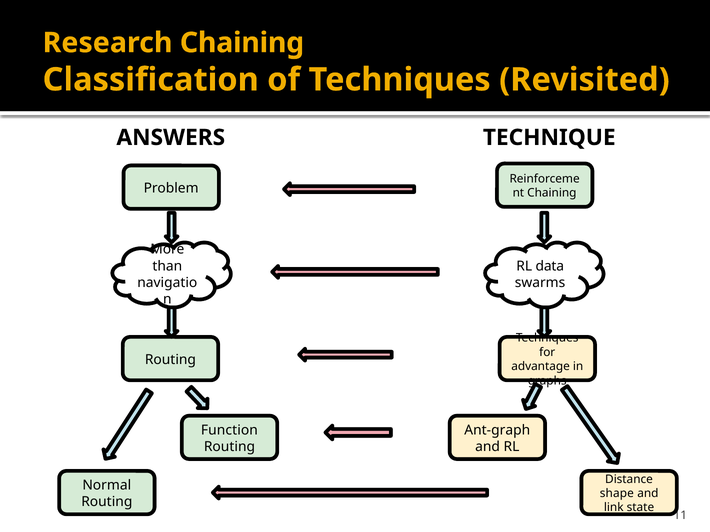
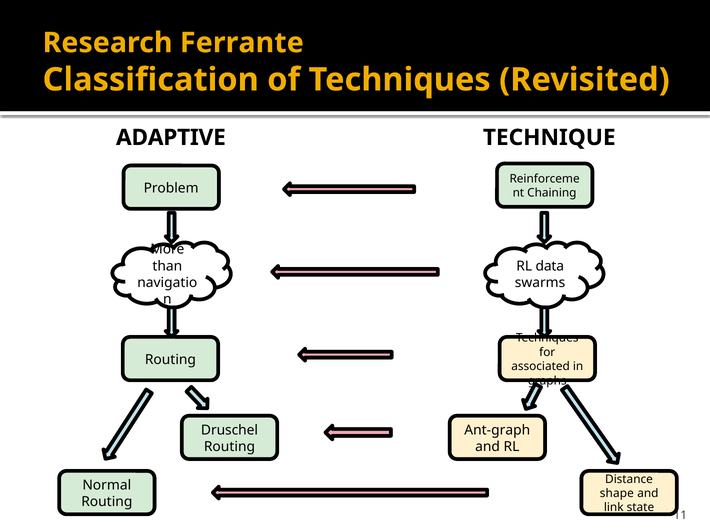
Research Chaining: Chaining -> Ferrante (242, 43)
ANSWERS: ANSWERS -> ADAPTIVE (171, 138)
advantage: advantage -> associated (541, 367)
Function: Function -> Druschel (229, 430)
